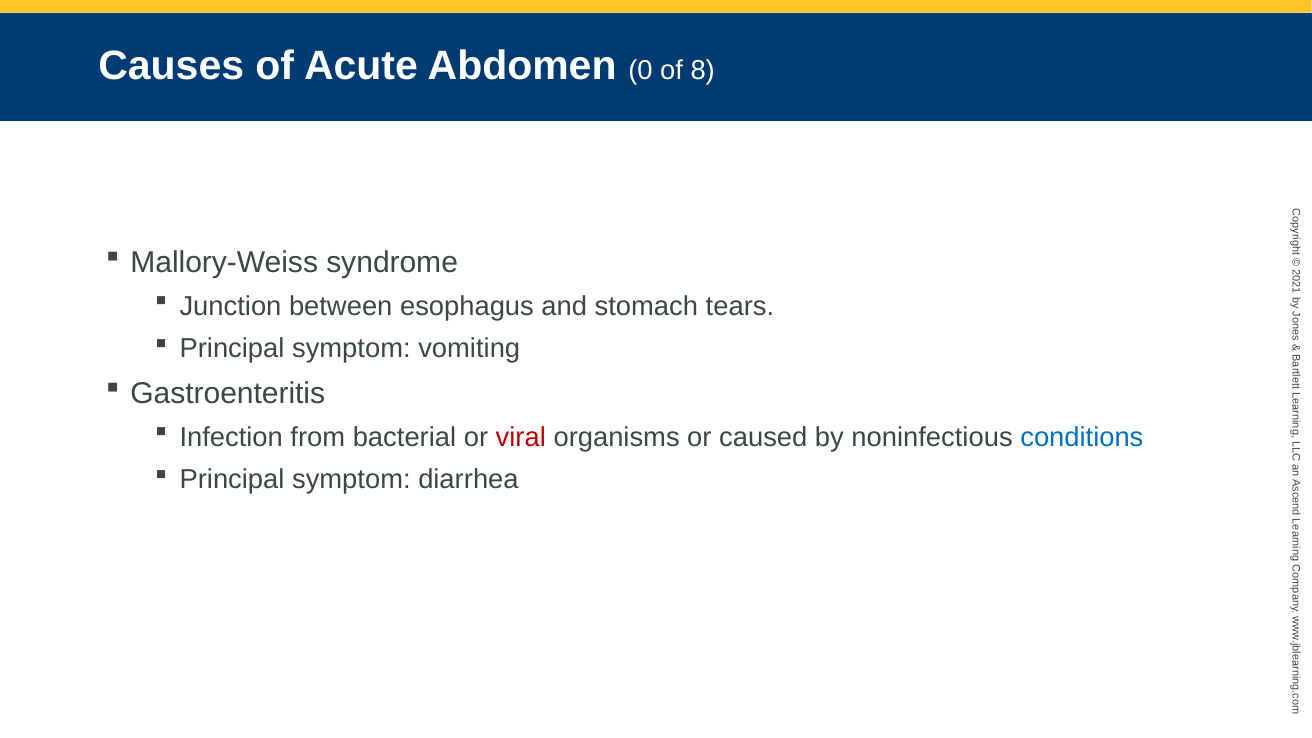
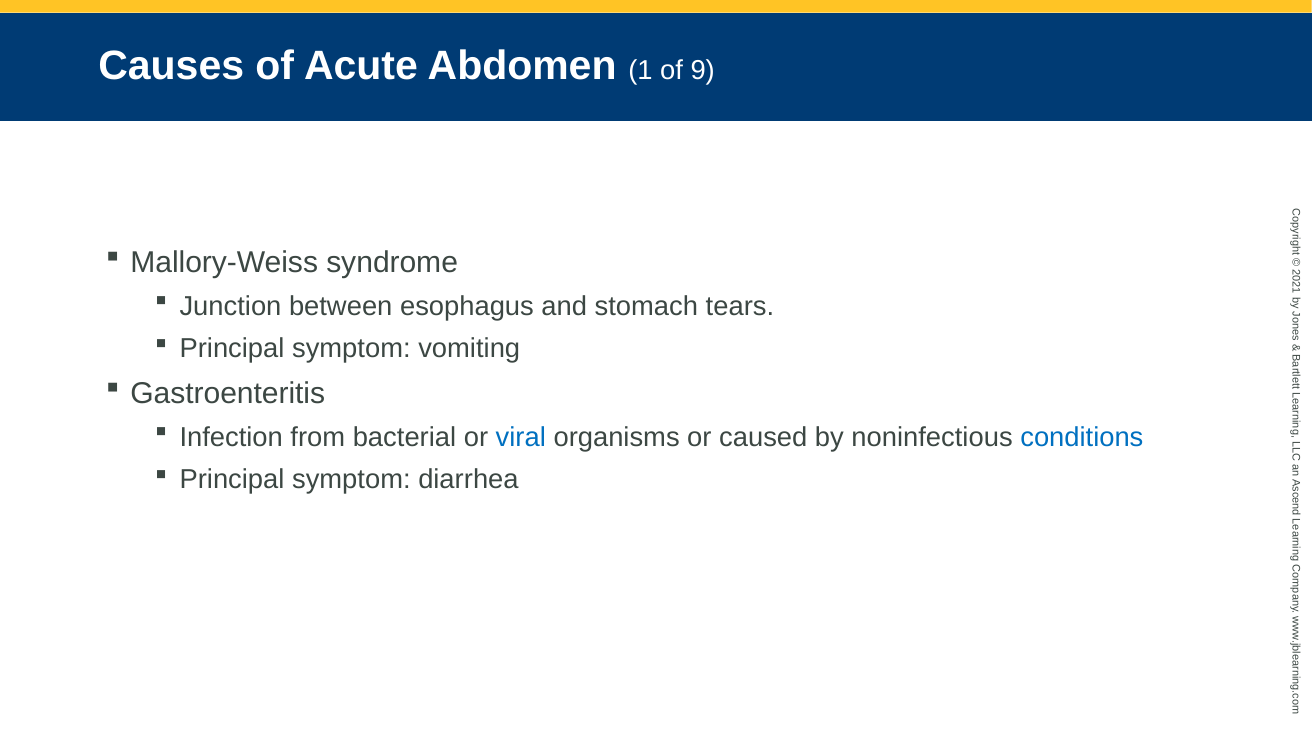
Abdomen 0: 0 -> 1 (640, 70)
8: 8 -> 9 (703, 70)
viral colour: red -> blue (521, 437)
